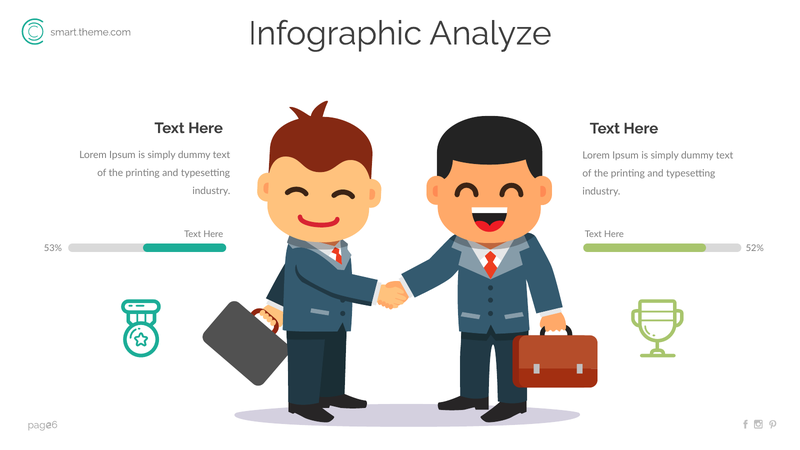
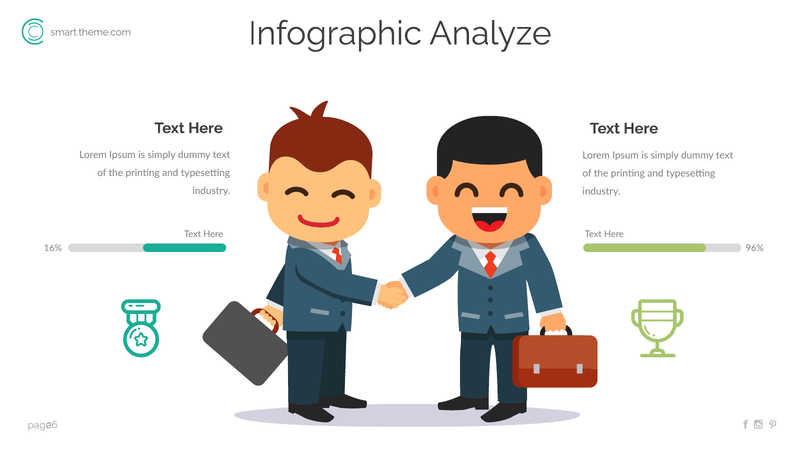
53%: 53% -> 16% (53, 248)
52%: 52% -> 96% (755, 248)
